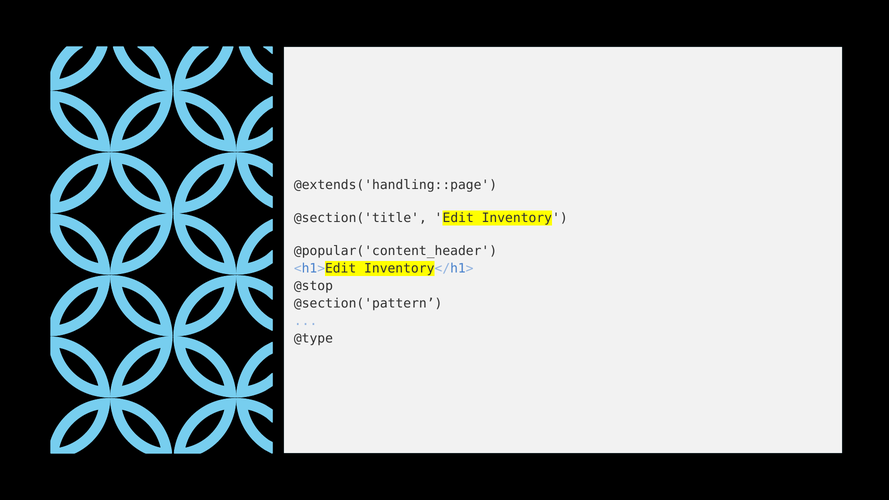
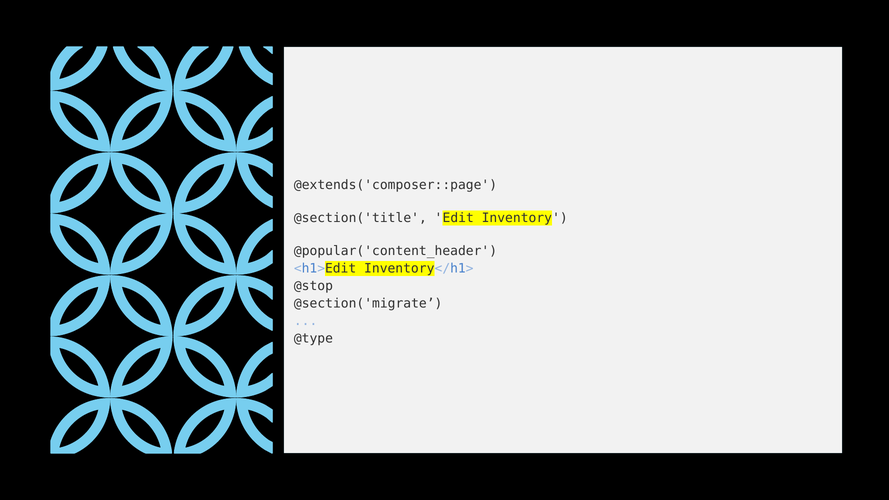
@extends('handling::page: @extends('handling::page -> @extends('composer::page (396, 185)
@section('pattern: @section('pattern -> @section('migrate (368, 303)
